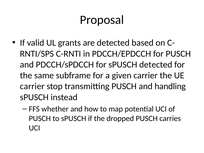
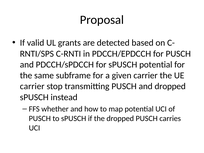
sPUSCH detected: detected -> potential (156, 65)
and handling: handling -> dropped (170, 86)
